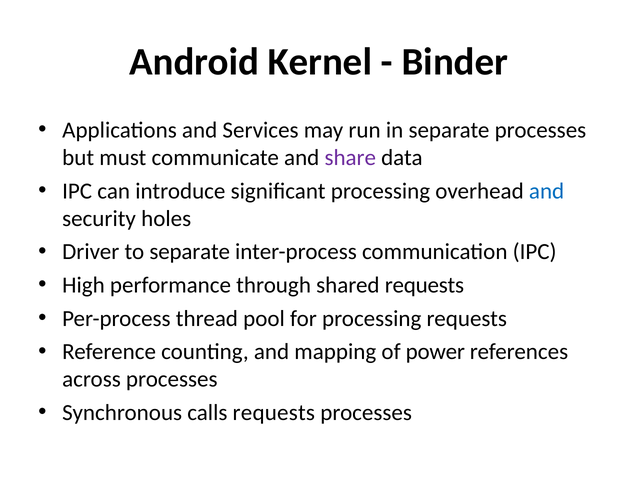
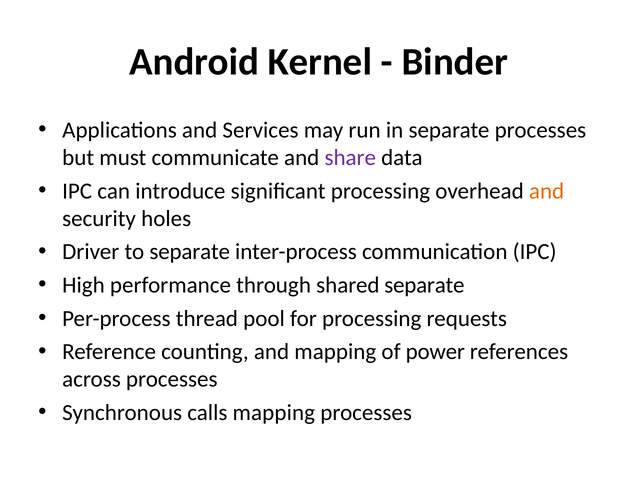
and colour: blue -> orange (547, 191)
shared requests: requests -> separate (424, 285)
calls requests: requests -> mapping (274, 413)
